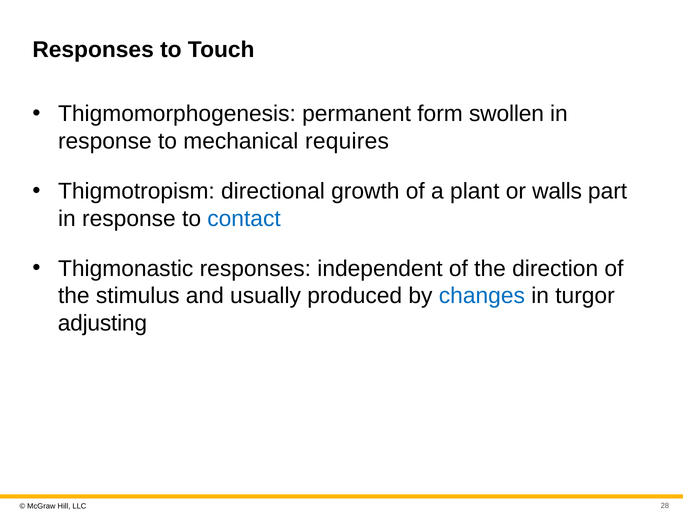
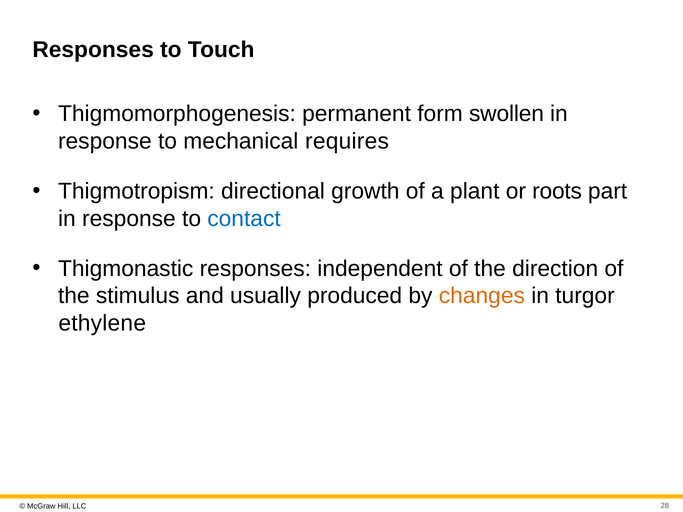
walls: walls -> roots (557, 191)
changes colour: blue -> orange (482, 296)
adjusting: adjusting -> ethylene (102, 323)
